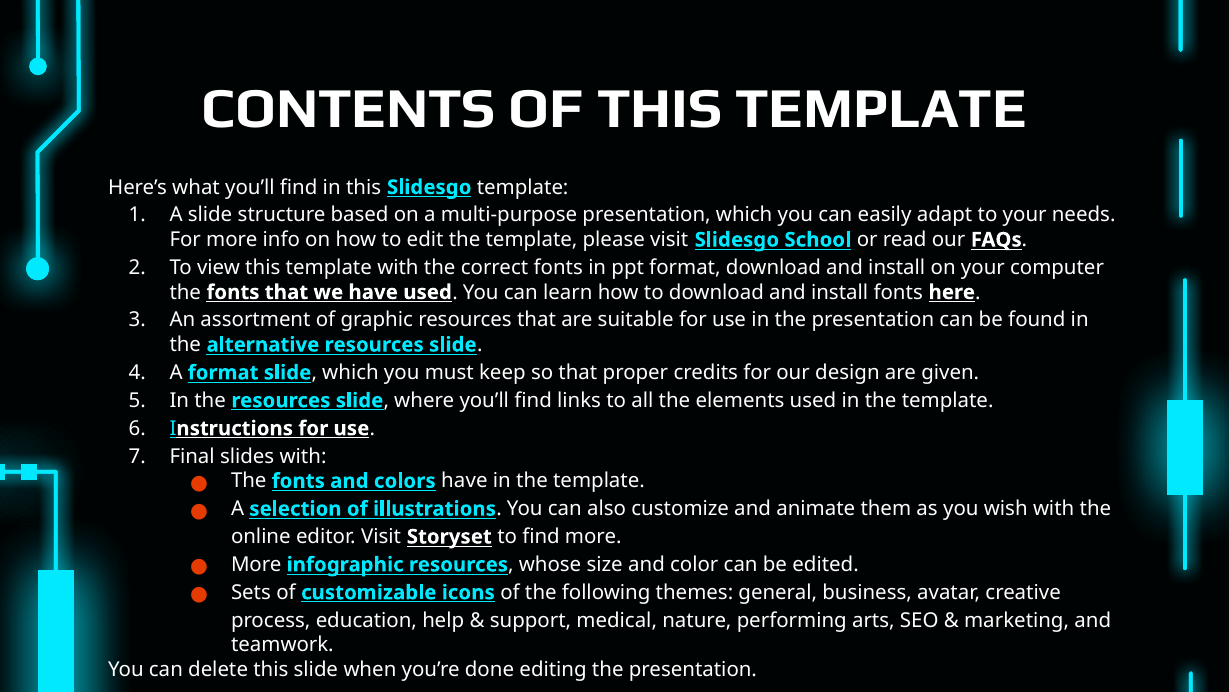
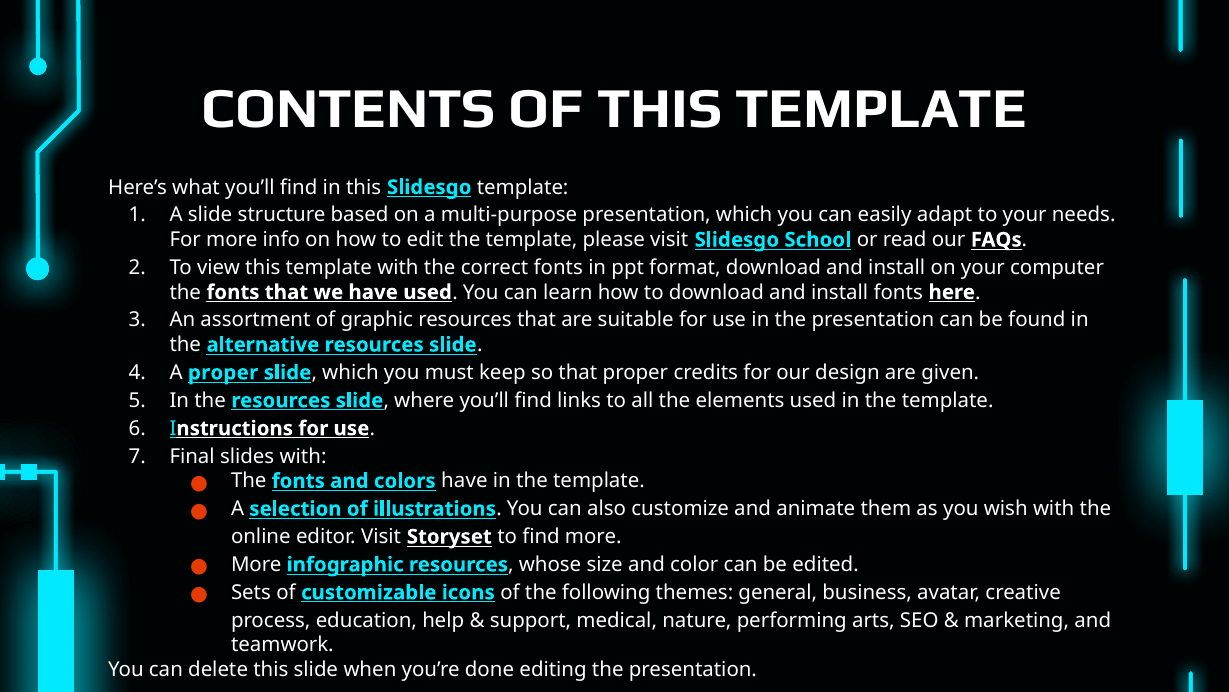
A format: format -> proper (223, 372)
